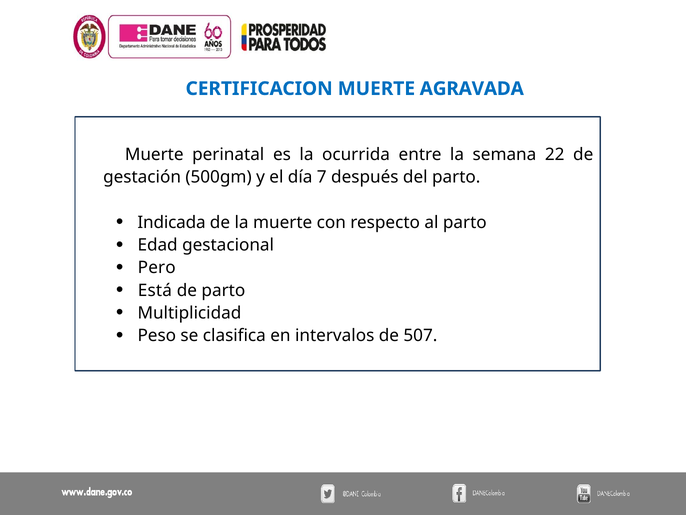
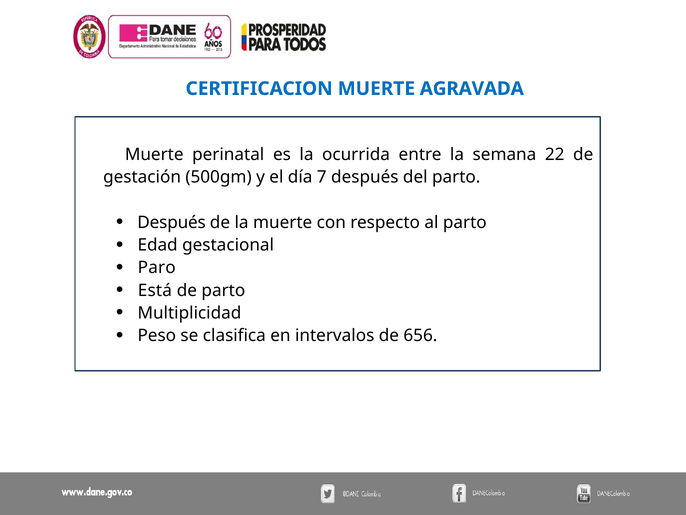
Indicada: Indicada -> Después (172, 222)
Pero: Pero -> Paro (157, 267)
507: 507 -> 656 (420, 335)
